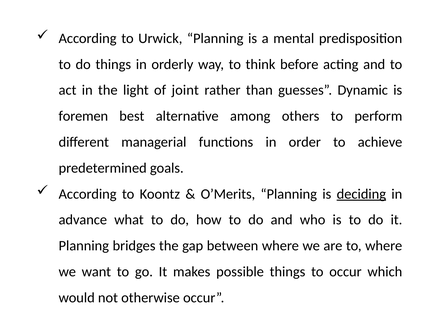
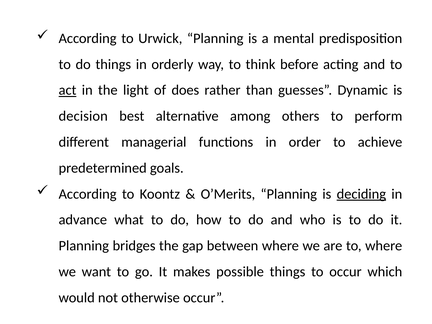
act underline: none -> present (68, 90)
joint: joint -> does (185, 90)
foremen: foremen -> decision (83, 116)
